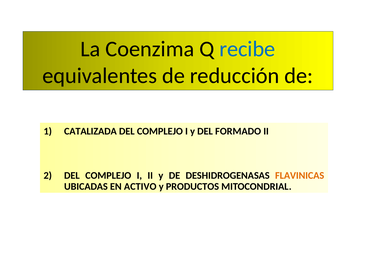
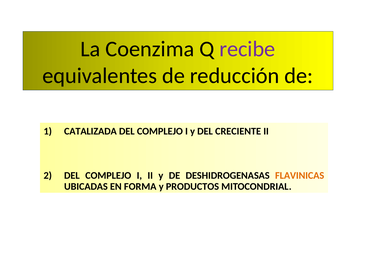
recibe colour: blue -> purple (247, 49)
FORMADO: FORMADO -> CRECIENTE (238, 131)
ACTIVO: ACTIVO -> FORMA (140, 186)
